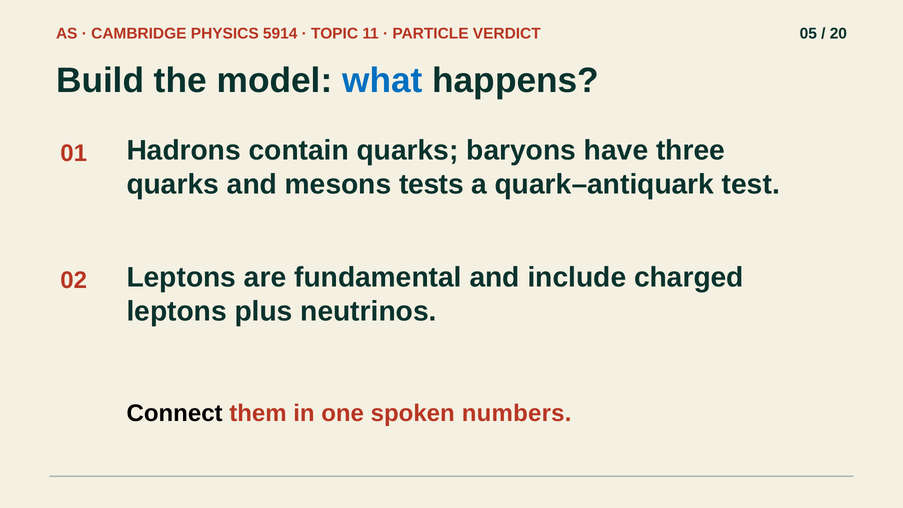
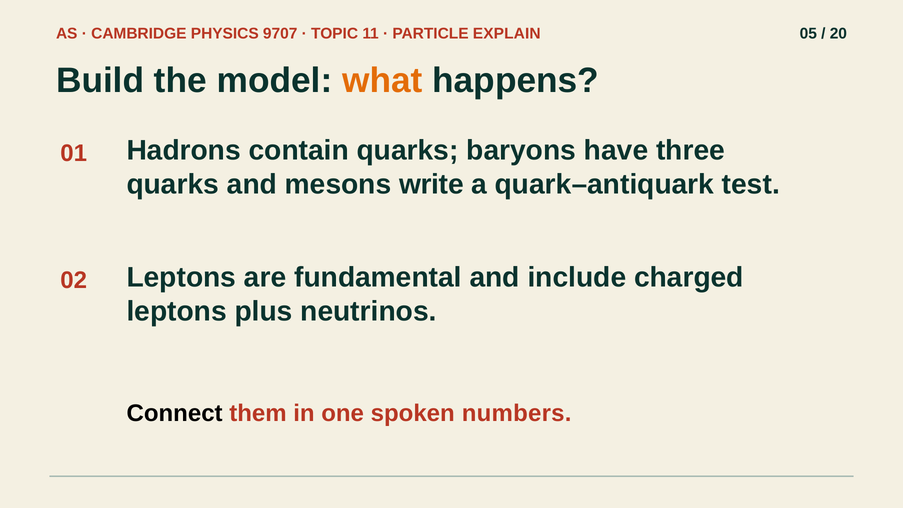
5914: 5914 -> 9707 (280, 33)
VERDICT: VERDICT -> EXPLAIN (507, 33)
what colour: blue -> orange (382, 81)
tests: tests -> write (431, 184)
